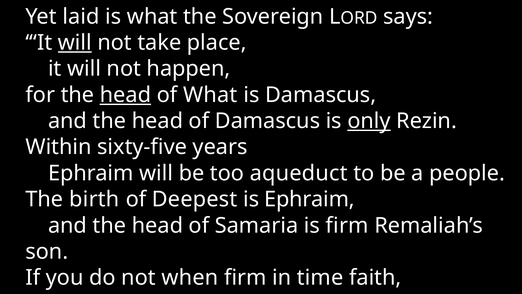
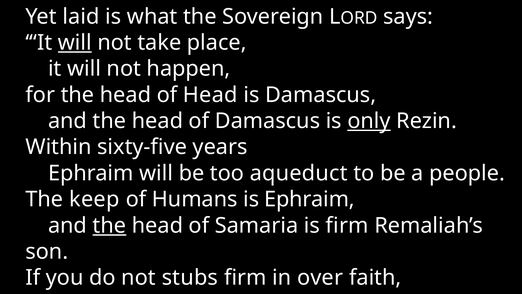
head underline: present -> none (125, 95)
of What: What -> Head (210, 95)
birth: birth -> keep (94, 199)
Deepest: Deepest -> Humans (195, 199)
the underline: none -> present (109, 225)
when: when -> stubs (190, 277)
time: time -> over (320, 277)
